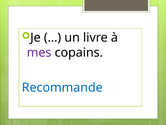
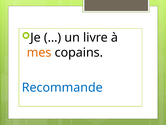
mes colour: purple -> orange (39, 52)
